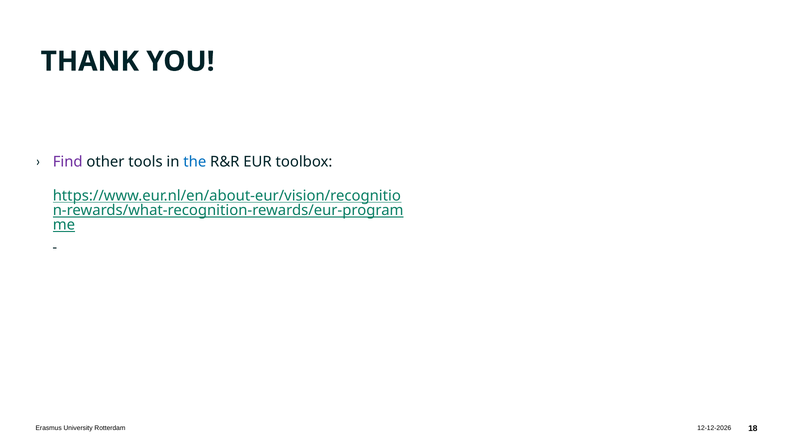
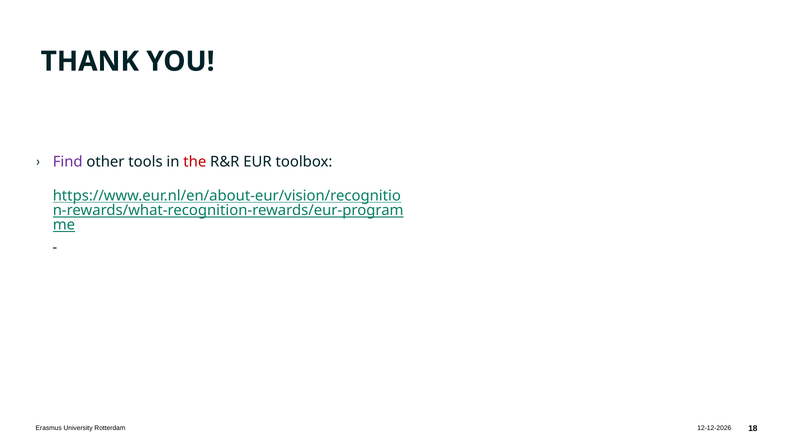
the colour: blue -> red (195, 162)
